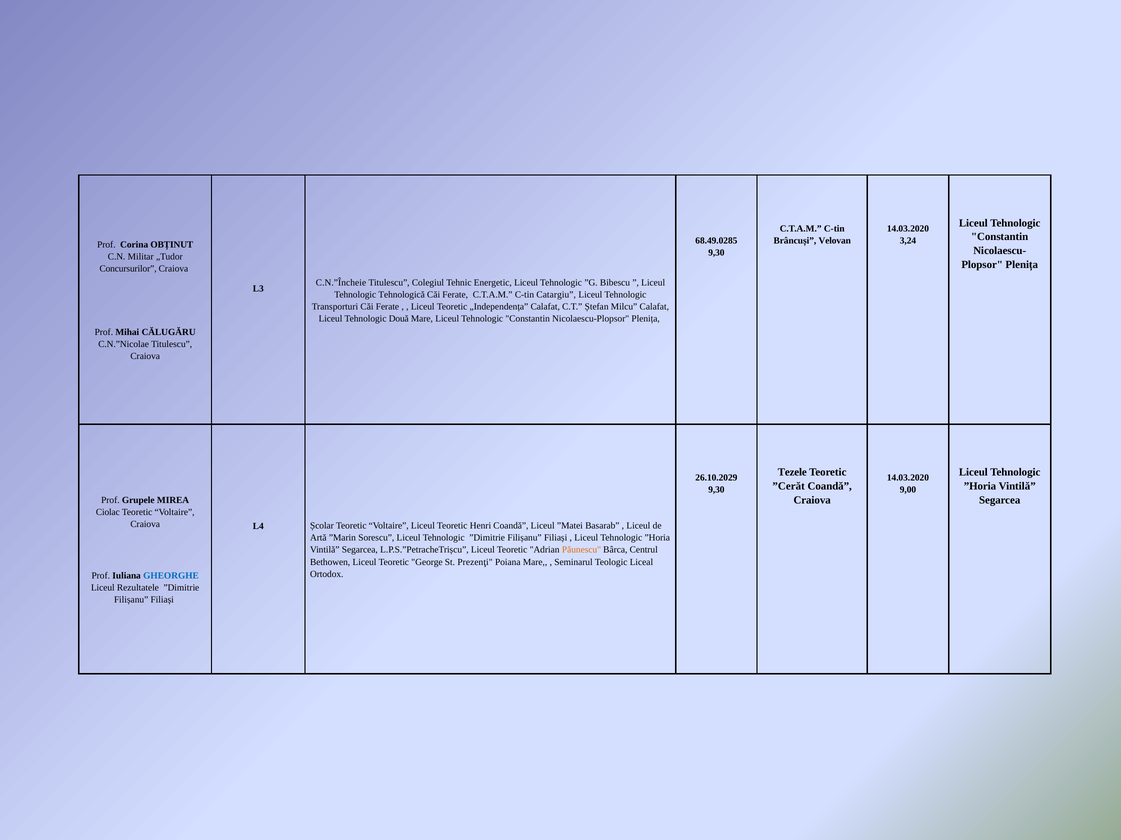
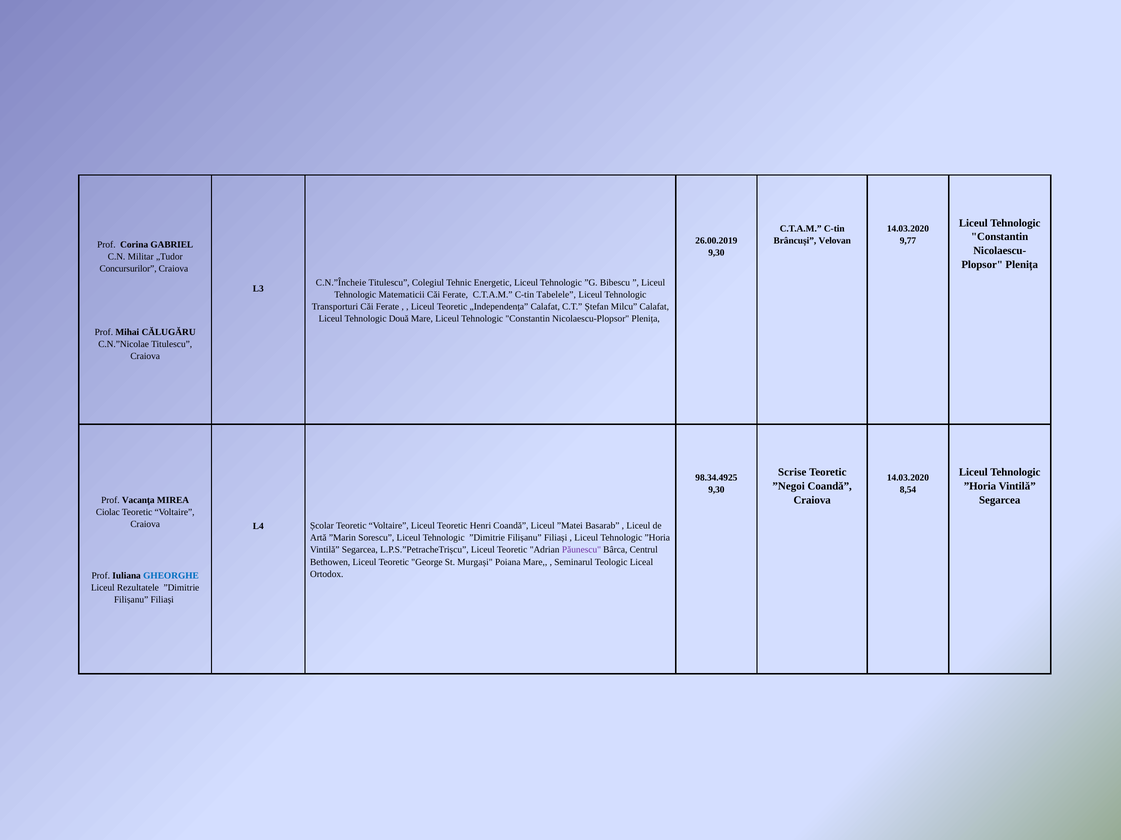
68.49.0285: 68.49.0285 -> 26.00.2019 (716, 241)
3,24: 3,24 -> 9,77 (908, 241)
OBȚINUT: OBȚINUT -> GABRIEL (172, 245)
Tehnologică: Tehnologică -> Matematicii (402, 295)
Catargiu: Catargiu -> Tabelele (556, 295)
Tezele: Tezele -> Scrise (792, 473)
26.10.2029: 26.10.2029 -> 98.34.4925 (716, 478)
”Cerăt: ”Cerăt -> ”Negoi (789, 487)
9,00: 9,00 -> 8,54 (908, 490)
Grupele: Grupele -> Vacanţa (138, 501)
Păunescu colour: orange -> purple (581, 550)
Prezenţi: Prezenţi -> Murgași (475, 562)
